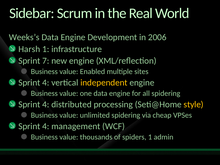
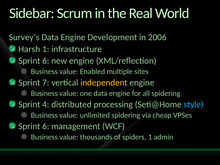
Weeks’s: Weeks’s -> Survey’s (24, 37)
7: 7 -> 6 (46, 61)
4: 4 -> 7 (46, 83)
style colour: yellow -> light blue (194, 104)
4: 4 -> 6 (46, 126)
